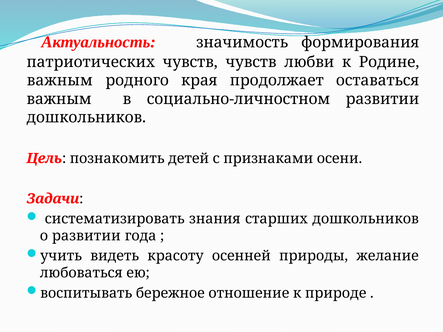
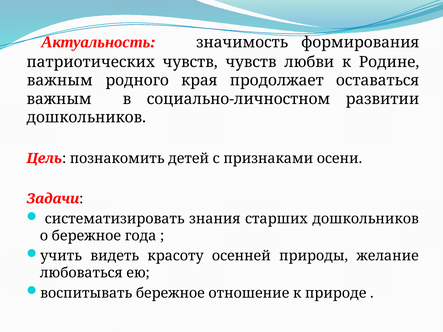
о развитии: развитии -> бережное (86, 236)
